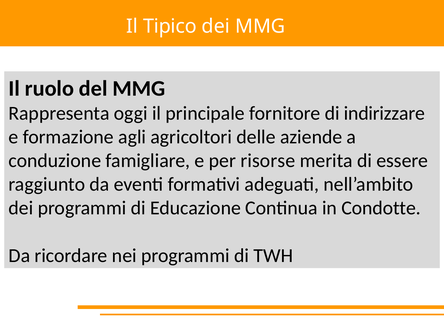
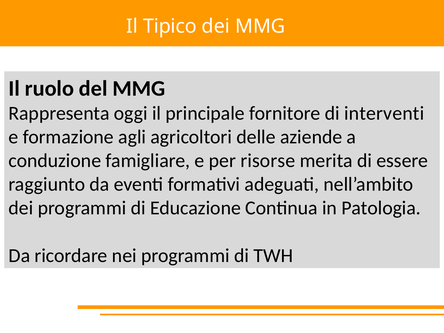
indirizzare: indirizzare -> interventi (384, 113)
Condotte: Condotte -> Patologia (381, 208)
